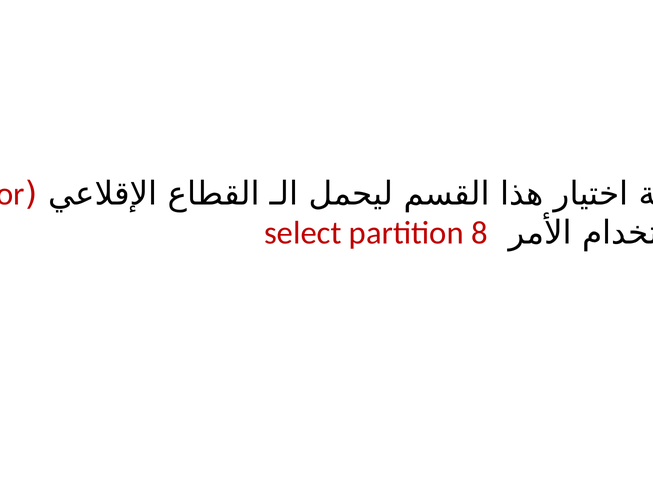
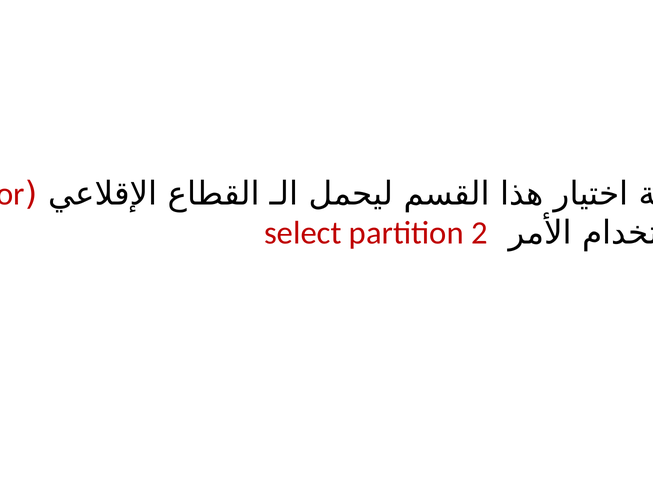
8: 8 -> 2 (479, 233)
